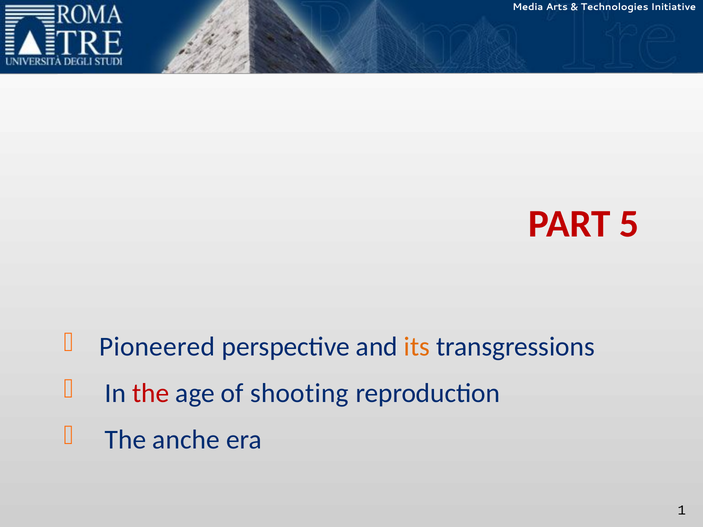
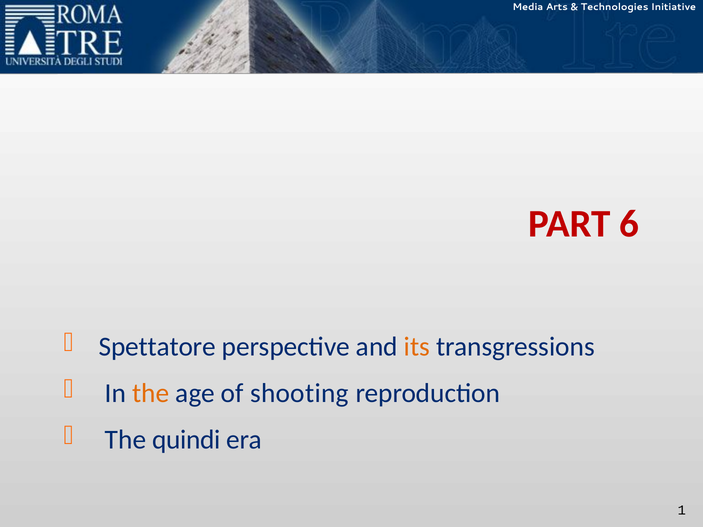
5: 5 -> 6 (629, 224)
Pioneered: Pioneered -> Spettatore (157, 347)
the colour: red -> orange (151, 393)
anche: anche -> quindi (186, 440)
